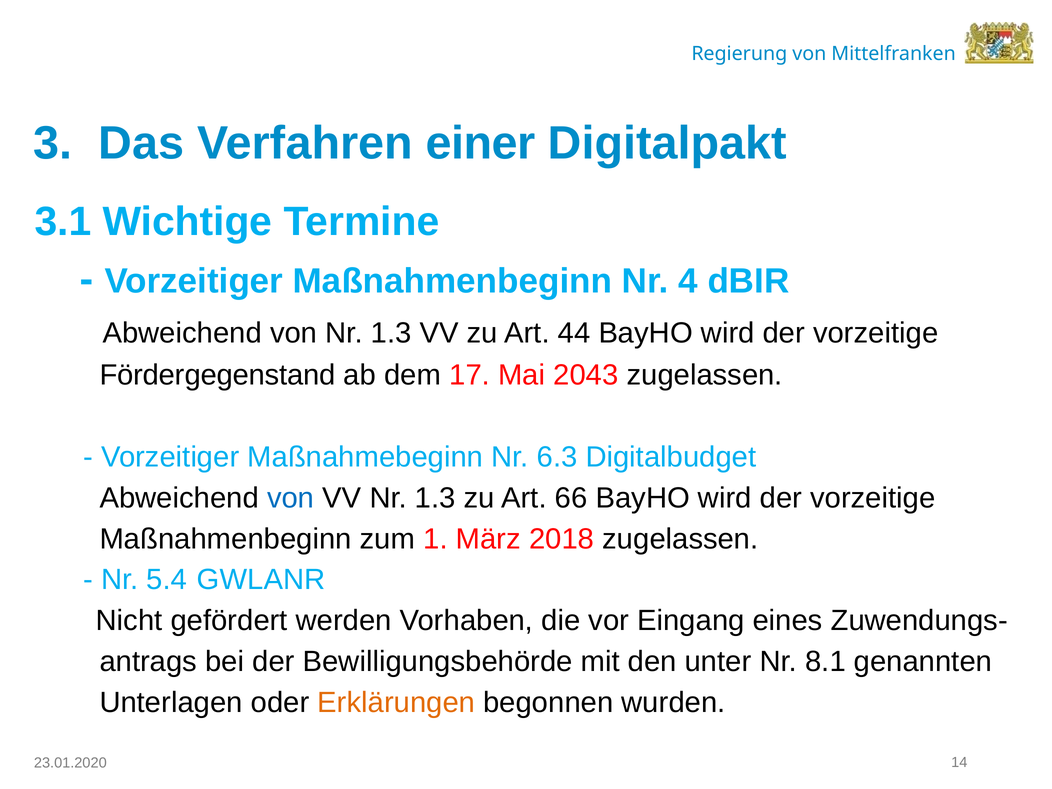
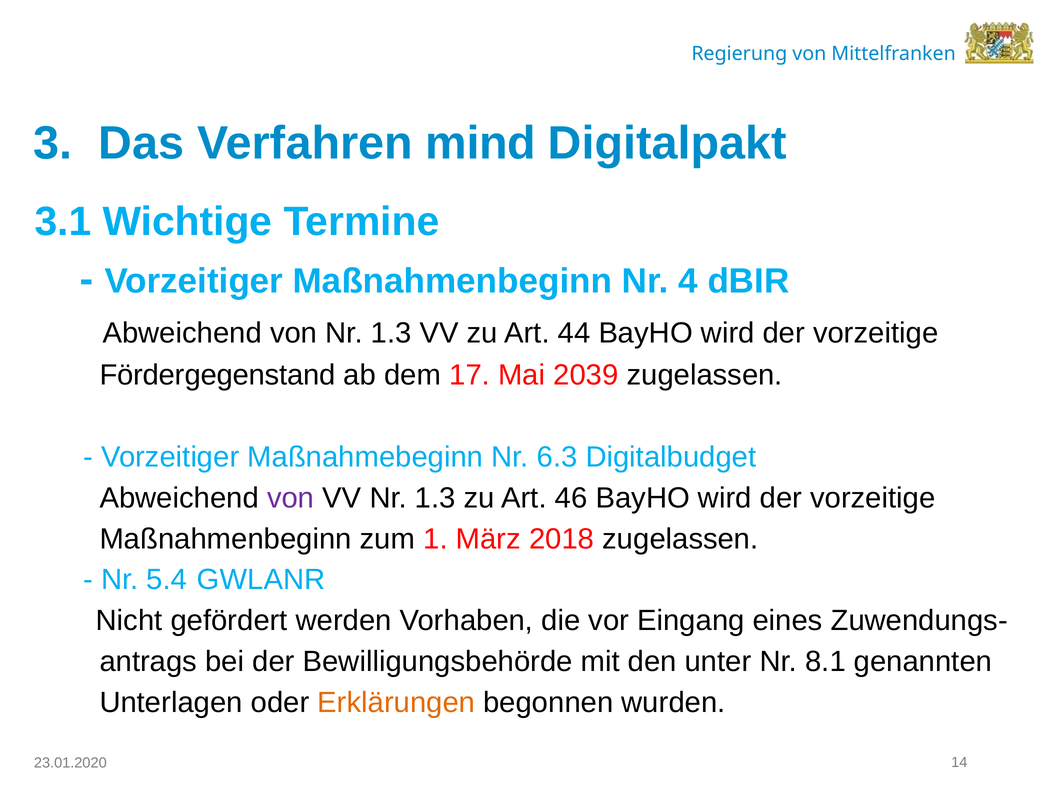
einer: einer -> mind (481, 143)
2043: 2043 -> 2039 (586, 375)
von colour: blue -> purple (291, 498)
66: 66 -> 46 (571, 498)
